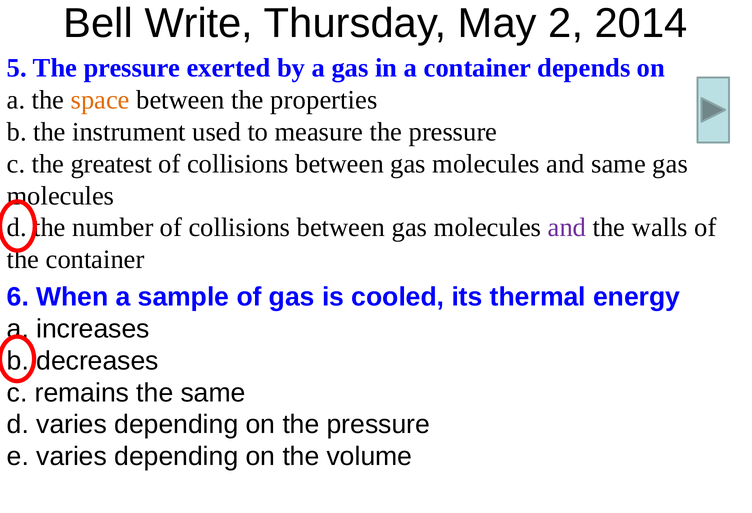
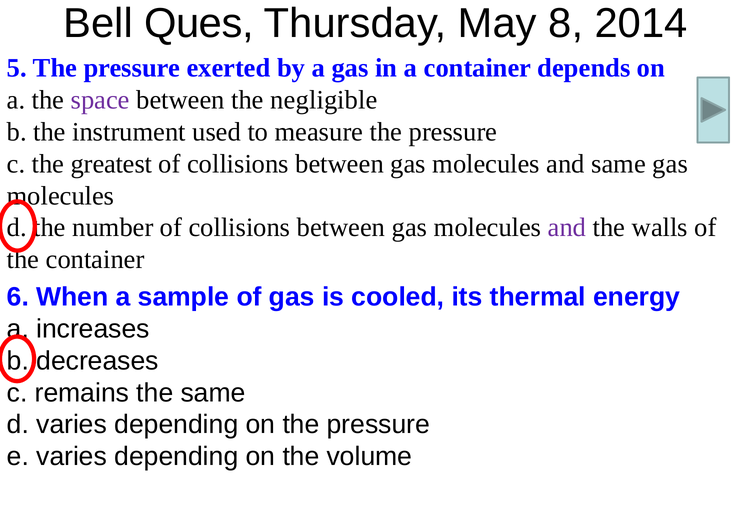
Write: Write -> Ques (199, 23)
2: 2 -> 8 (566, 23)
space colour: orange -> purple (100, 100)
properties: properties -> negligible (324, 100)
